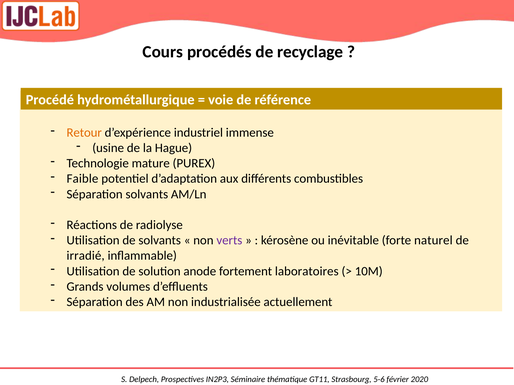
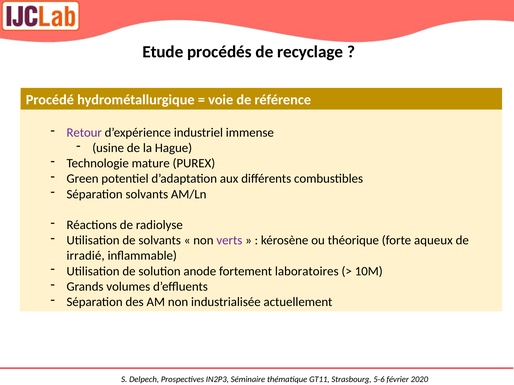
Cours: Cours -> Etude (163, 52)
Retour colour: orange -> purple (84, 133)
Faible: Faible -> Green (83, 179)
inévitable: inévitable -> théorique (353, 241)
naturel: naturel -> aqueux (433, 241)
